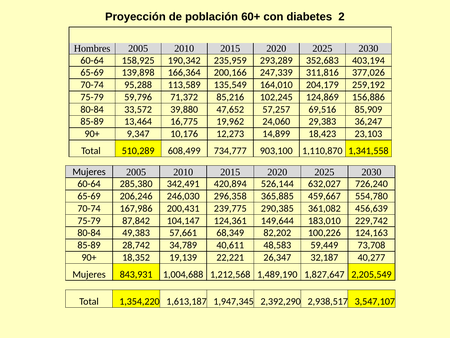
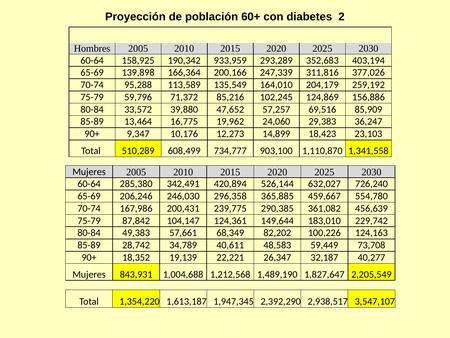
235,959: 235,959 -> 933,959 (230, 60)
